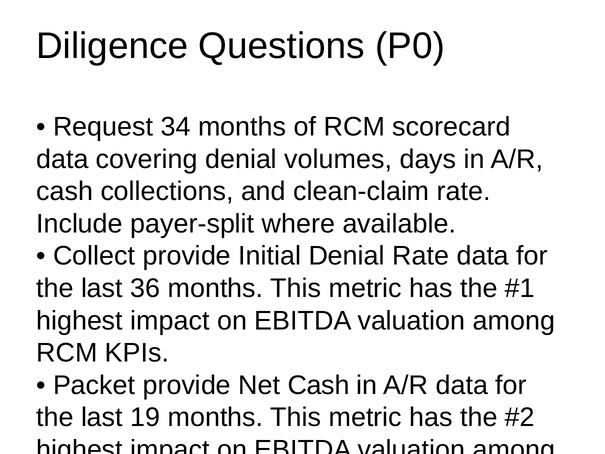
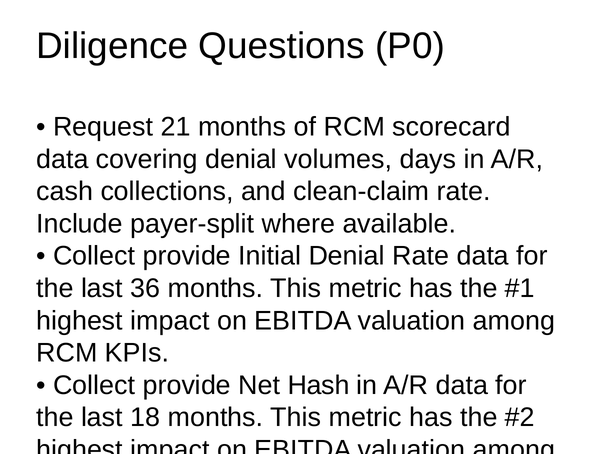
34: 34 -> 21 (176, 127)
Packet: Packet -> Collect (94, 385)
Net Cash: Cash -> Hash (318, 385)
19: 19 -> 18 (145, 417)
